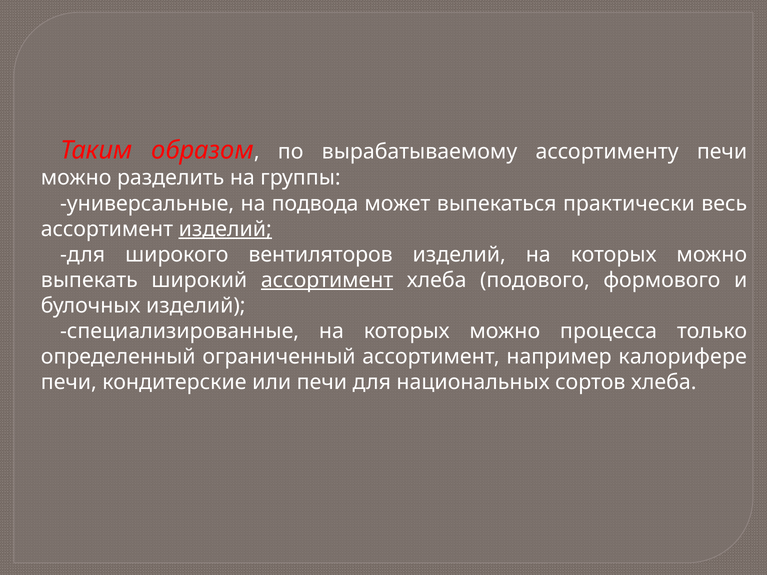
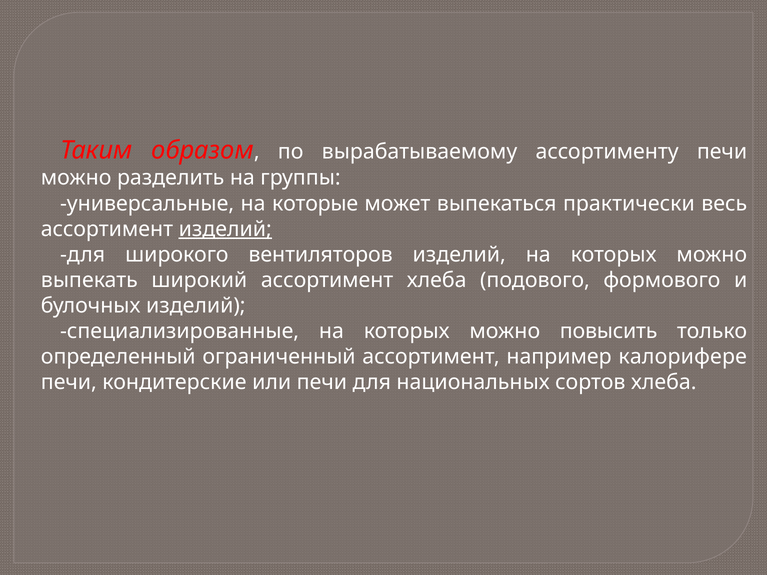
подвода: подвода -> которые (315, 204)
ассортимент underline: present -> none (327, 280)
процесса: процесса -> повысить (609, 331)
